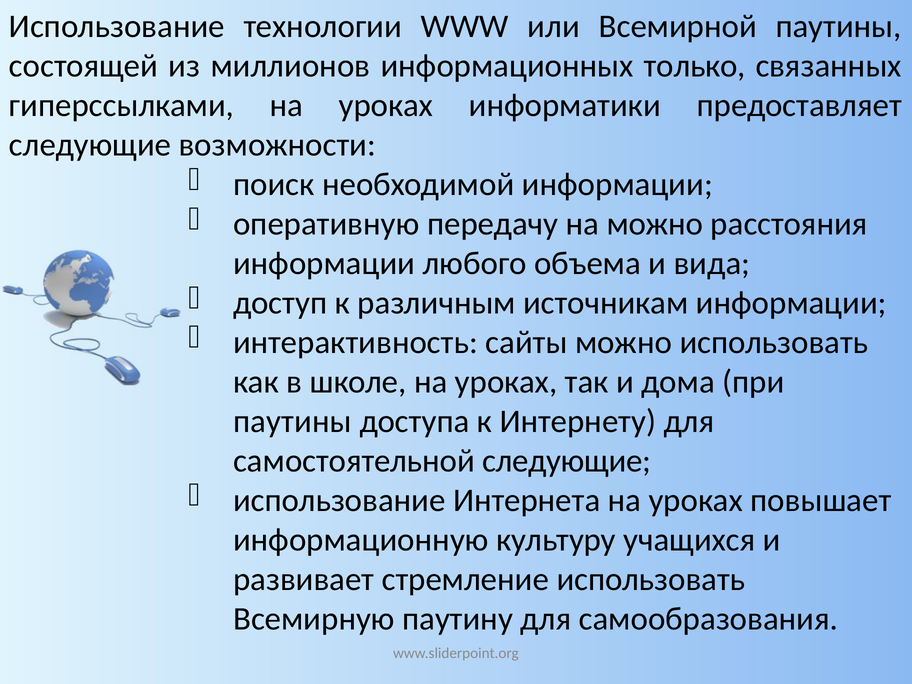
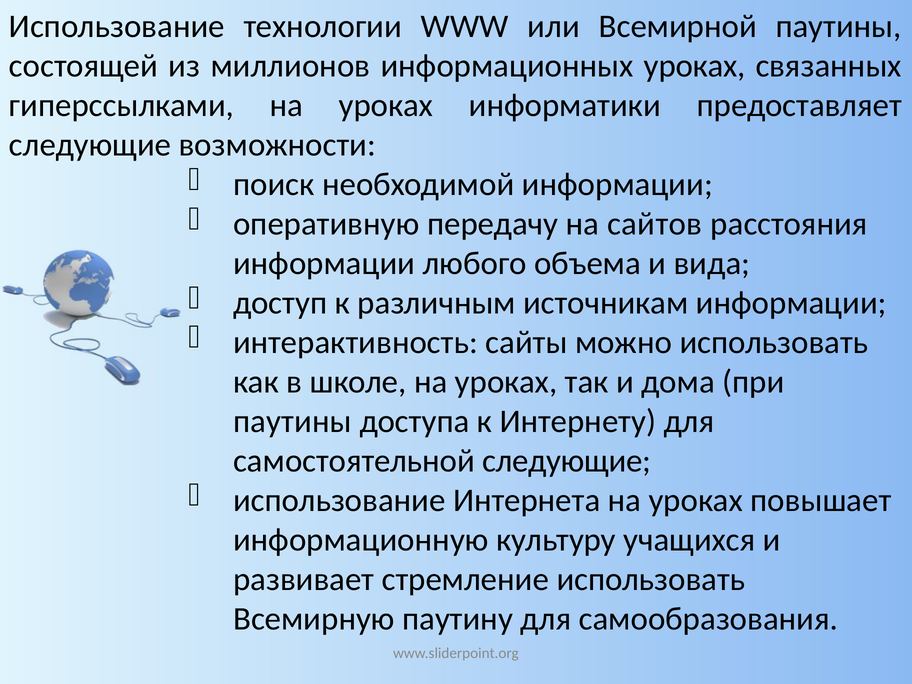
информационных только: только -> уроках (695, 66)
на можно: можно -> сайтов (655, 224)
